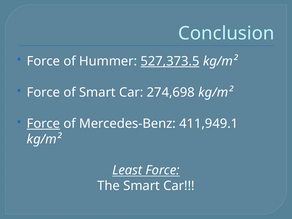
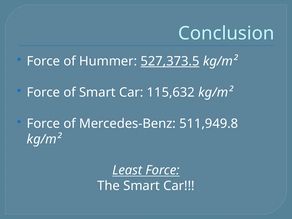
274,698: 274,698 -> 115,632 (171, 92)
Force underline: present -> none (43, 124)
411,949.1: 411,949.1 -> 511,949.8 (209, 124)
